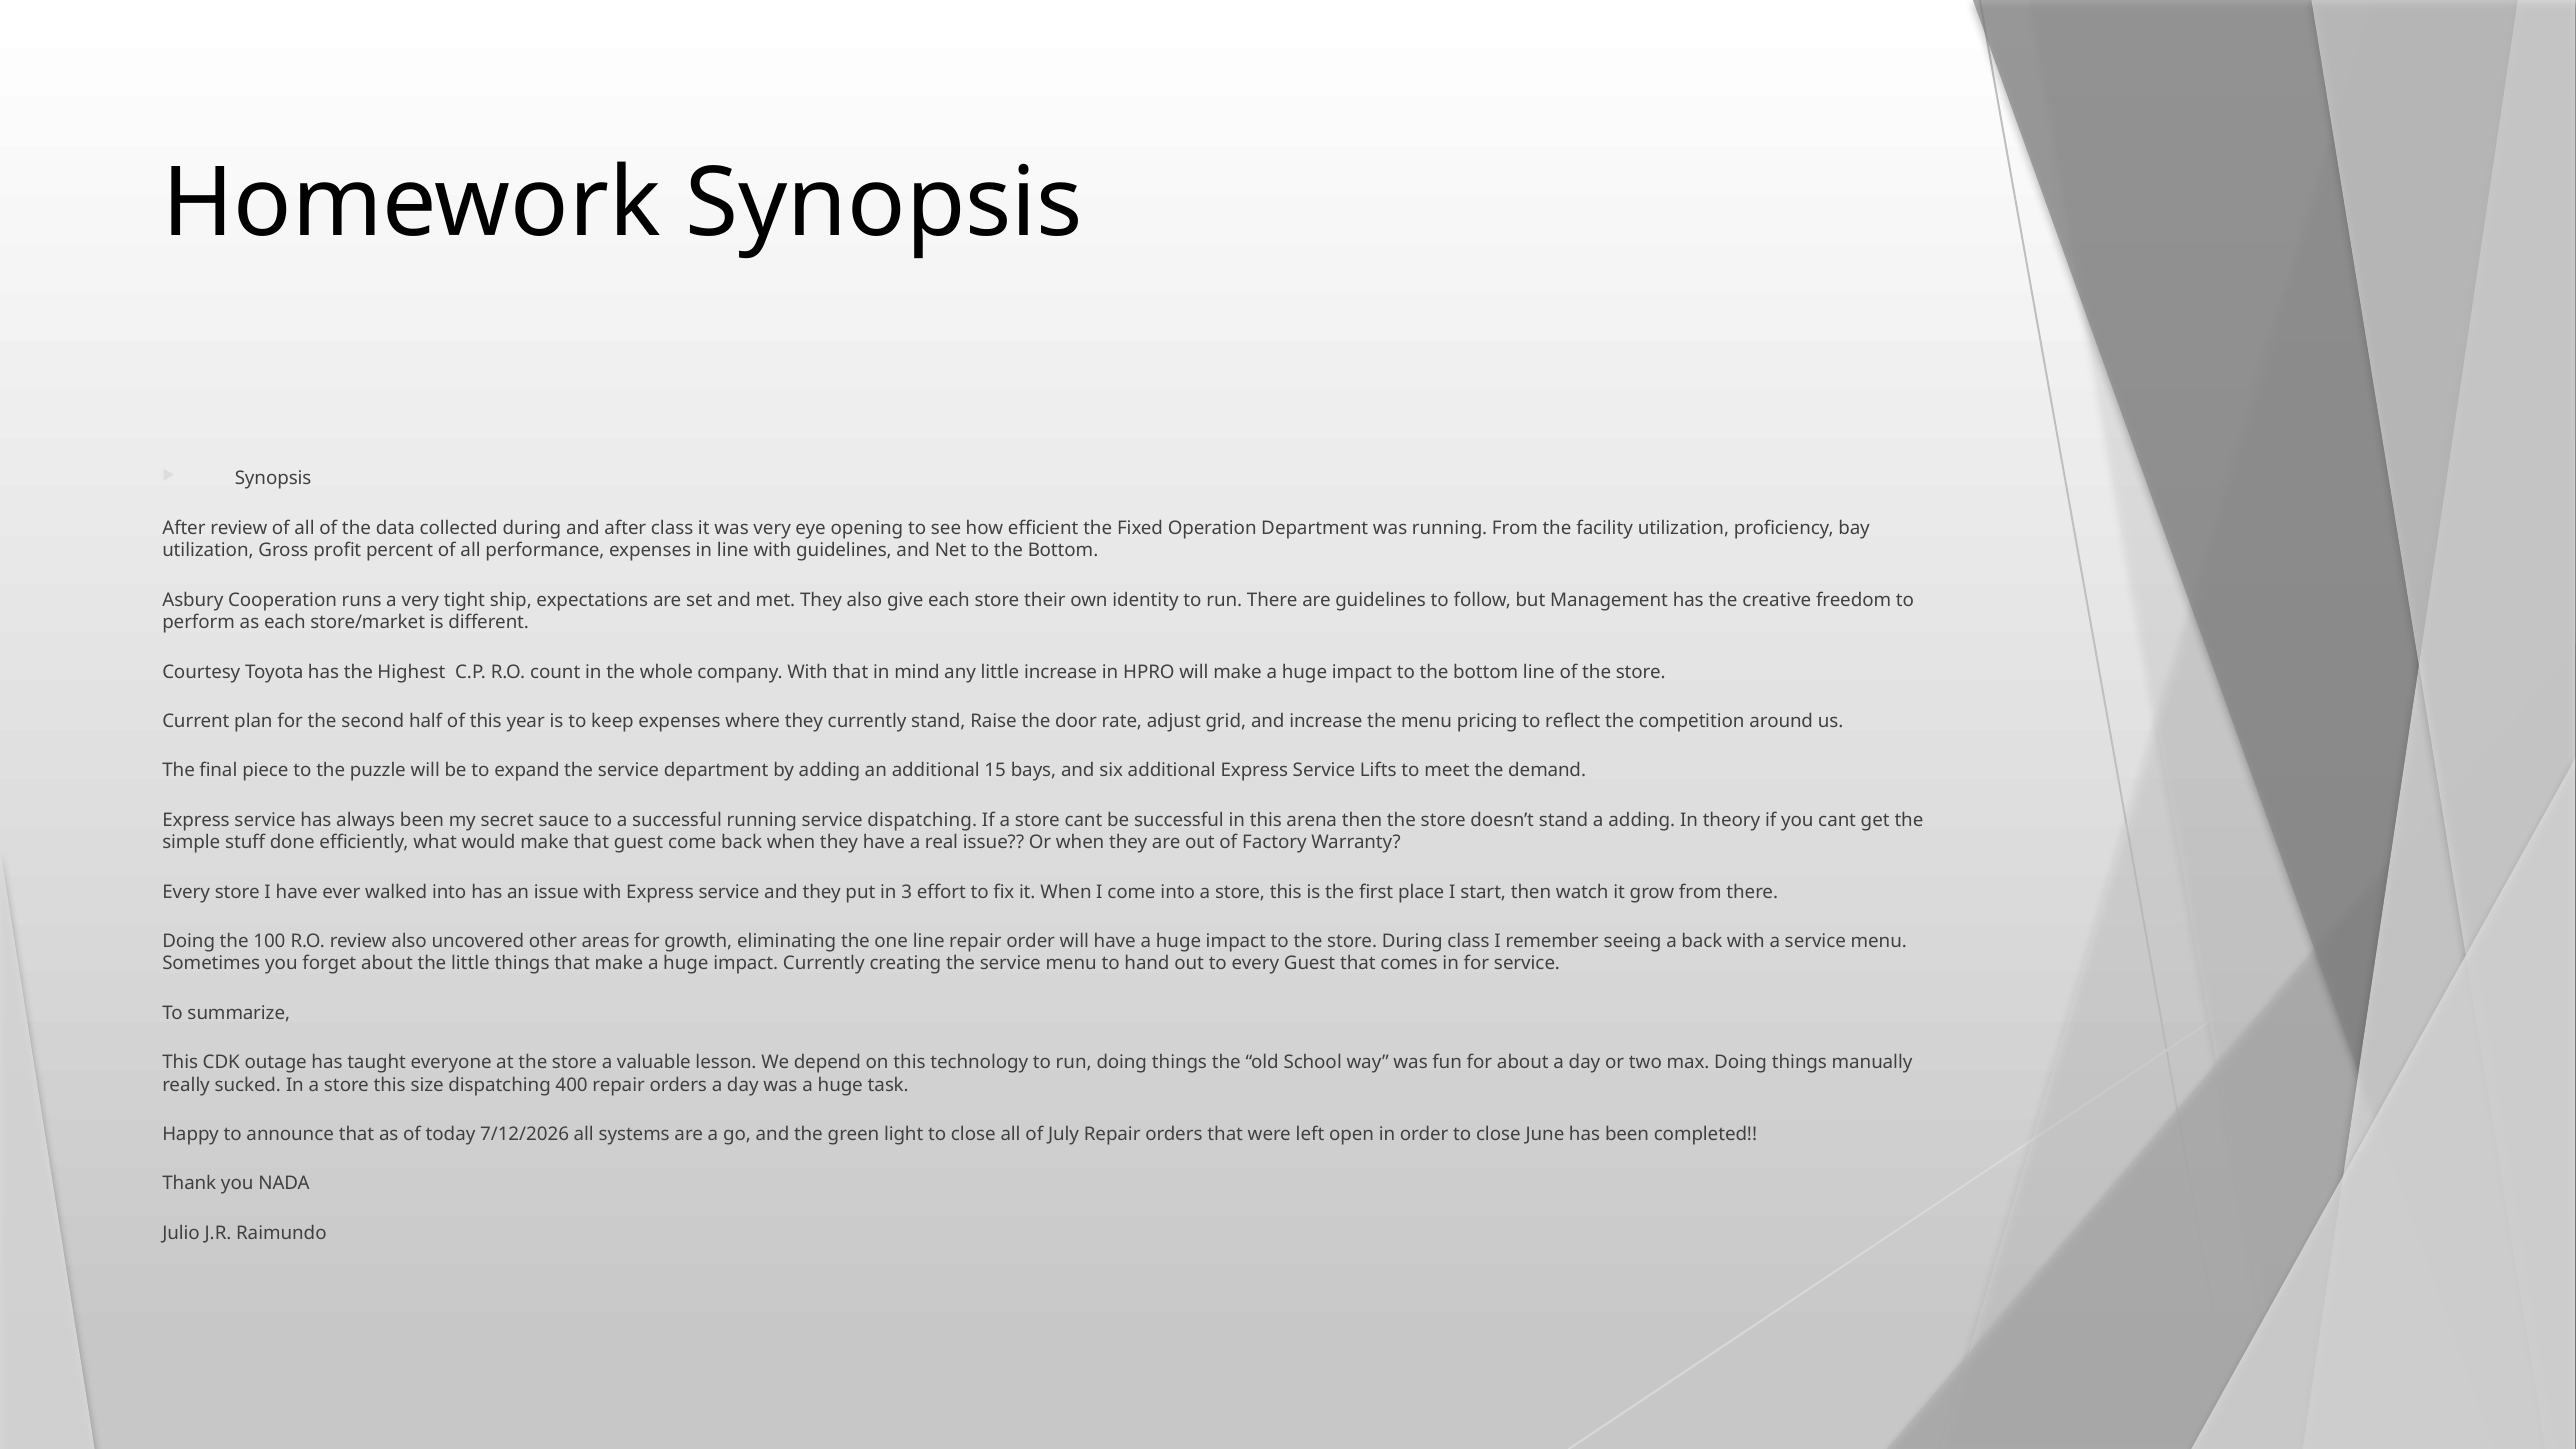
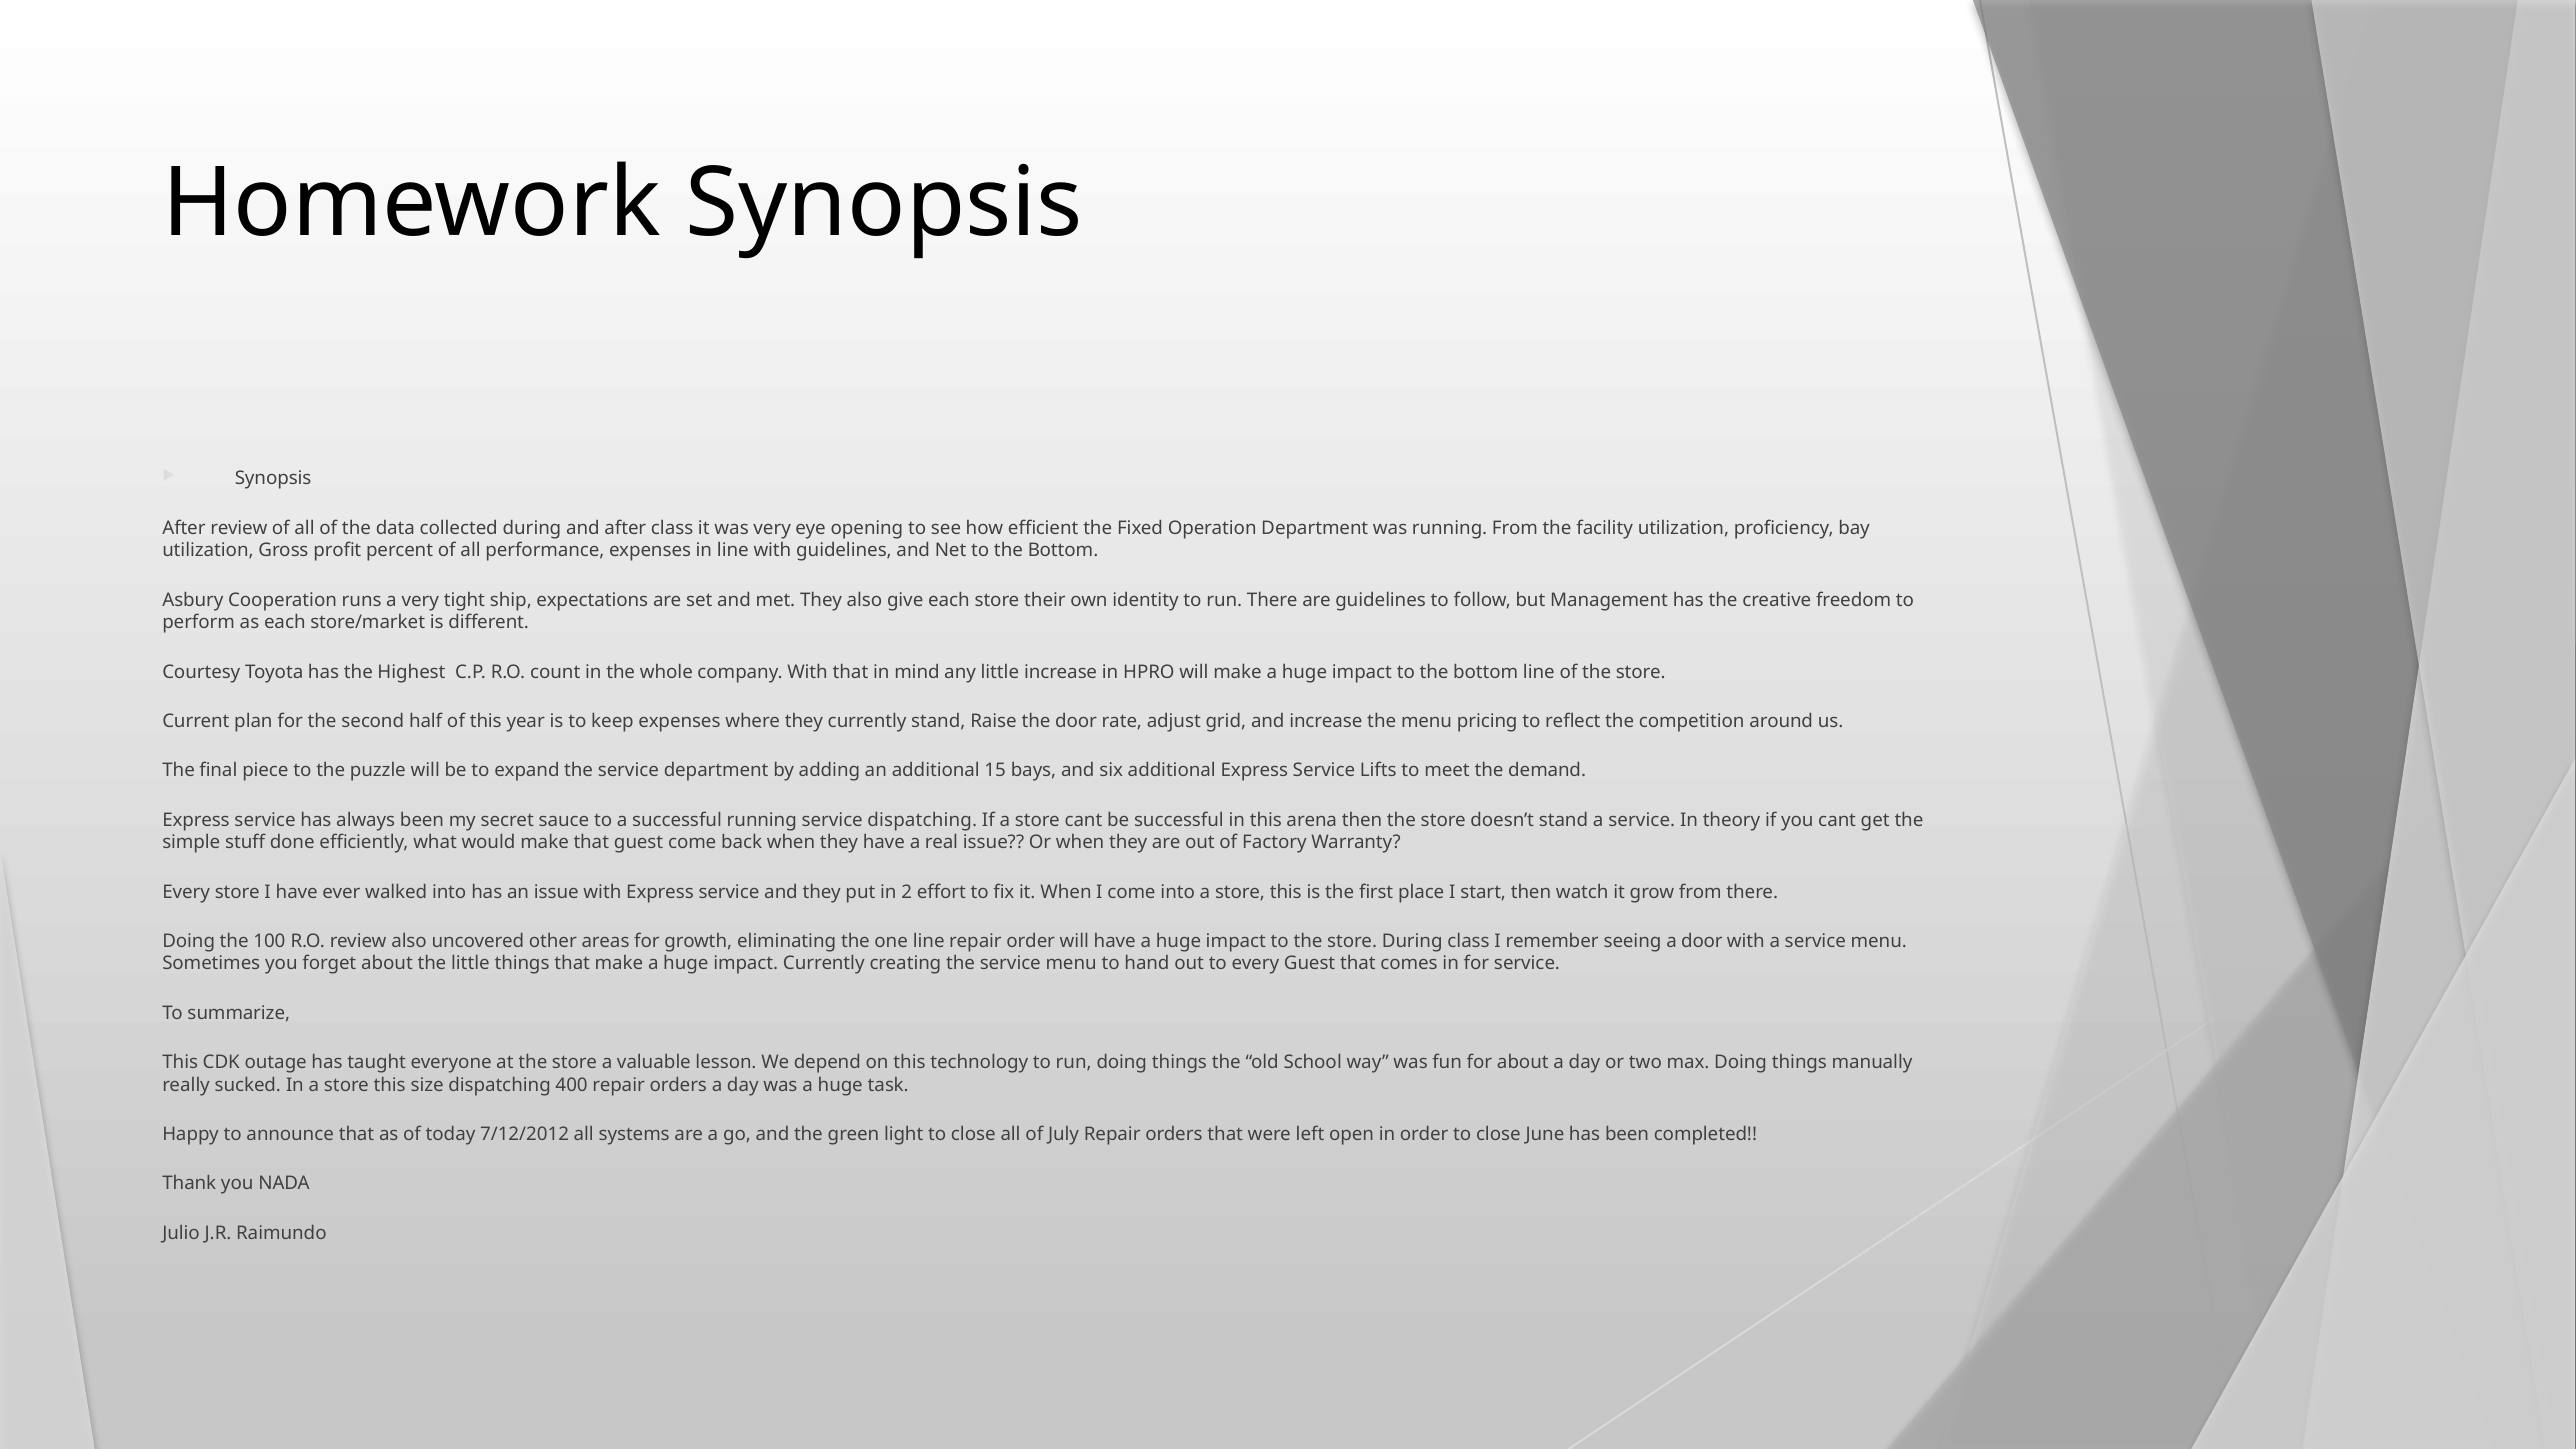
stand a adding: adding -> service (1642, 820)
3: 3 -> 2 (907, 892)
a back: back -> door (1702, 941)
7/12/2026: 7/12/2026 -> 7/12/2012 (525, 1134)
